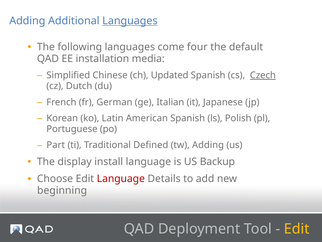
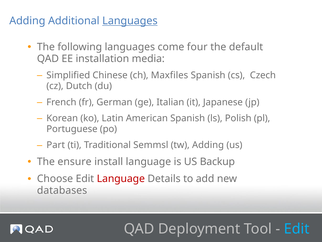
Updated: Updated -> Maxfiles (170, 75)
Czech underline: present -> none (263, 75)
Defined: Defined -> Semmsl (151, 145)
display: display -> ensure (75, 161)
beginning: beginning -> databases (62, 190)
Edit colour: yellow -> light blue (297, 228)
